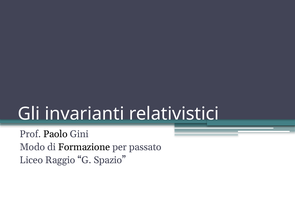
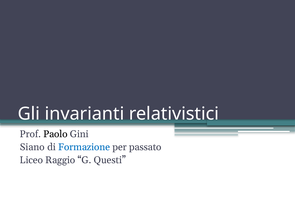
Modo: Modo -> Siano (32, 147)
Formazione colour: black -> blue (84, 147)
Spazio: Spazio -> Questi (110, 160)
